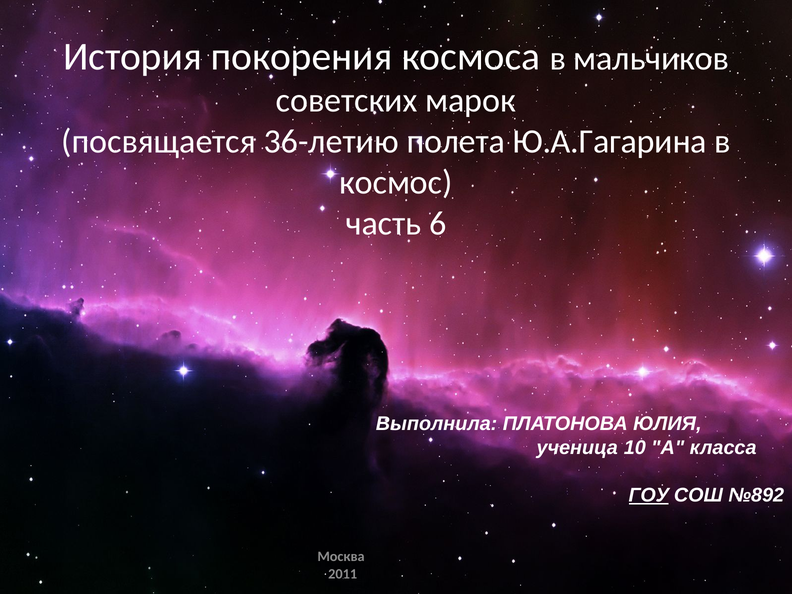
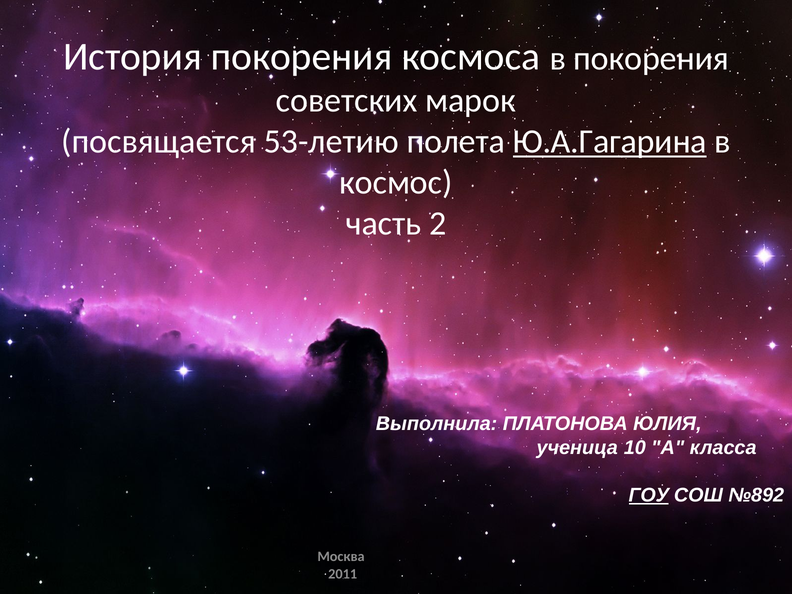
в мальчиков: мальчиков -> покорения (651, 59)
36-летию: 36-летию -> 53-летию (331, 142)
Ю.А.Гагарина underline: none -> present (610, 142)
6: 6 -> 2 (438, 224)
